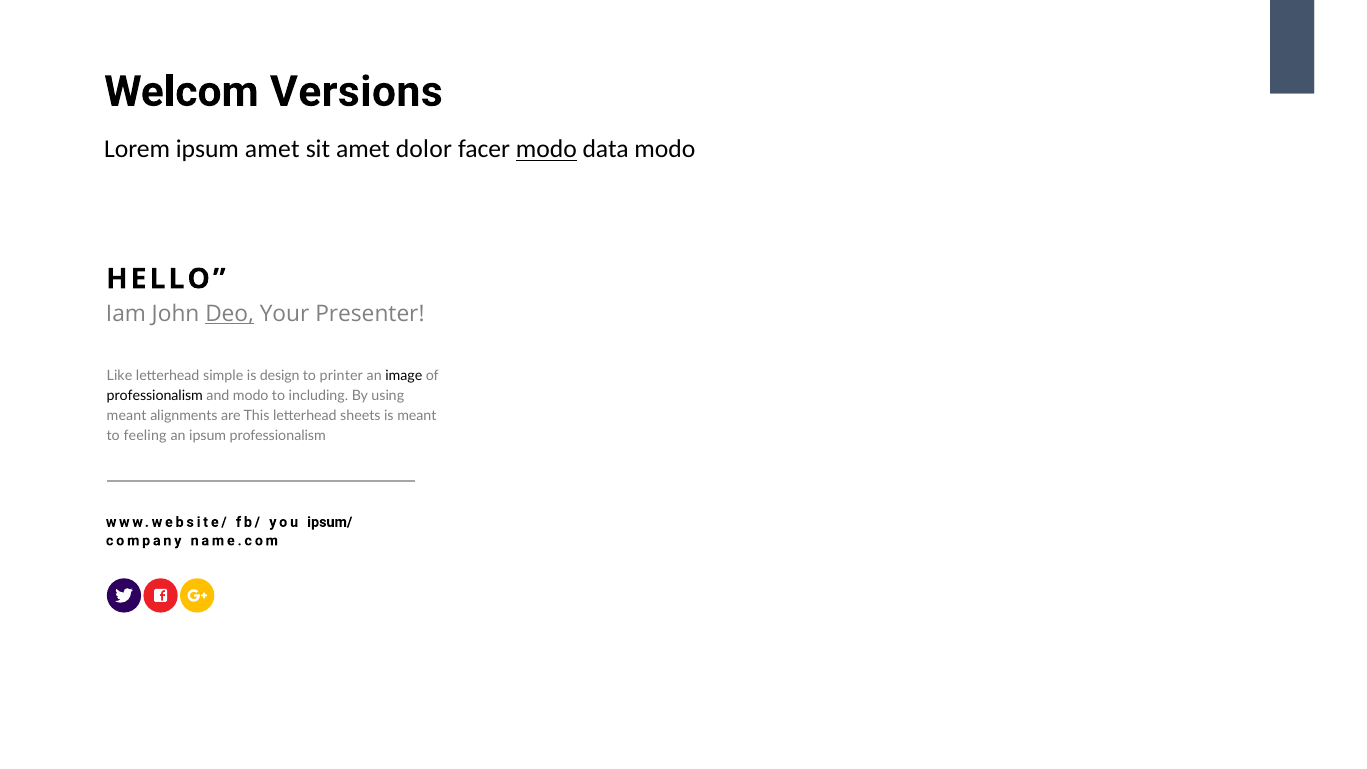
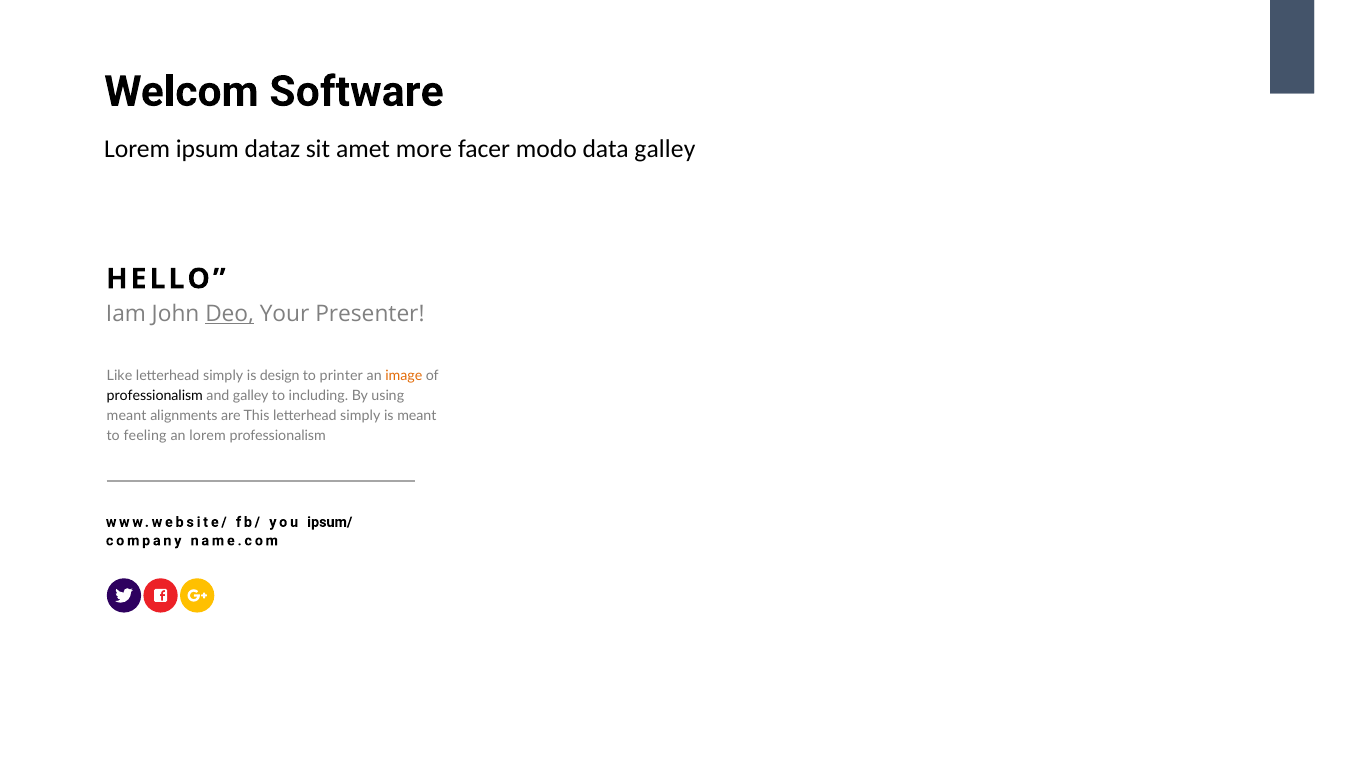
Versions: Versions -> Software (356, 92)
ipsum amet: amet -> dataz (272, 149)
dolor: dolor -> more (424, 149)
modo underline: present -> none (546, 149)
data modo: modo -> galley (665, 149)
simple: simple -> simply (223, 376)
image colour: black -> orange (404, 376)
and modo: modo -> galley (251, 396)
This letterhead sheets: sheets -> simply (360, 416)
an ipsum: ipsum -> lorem (208, 436)
